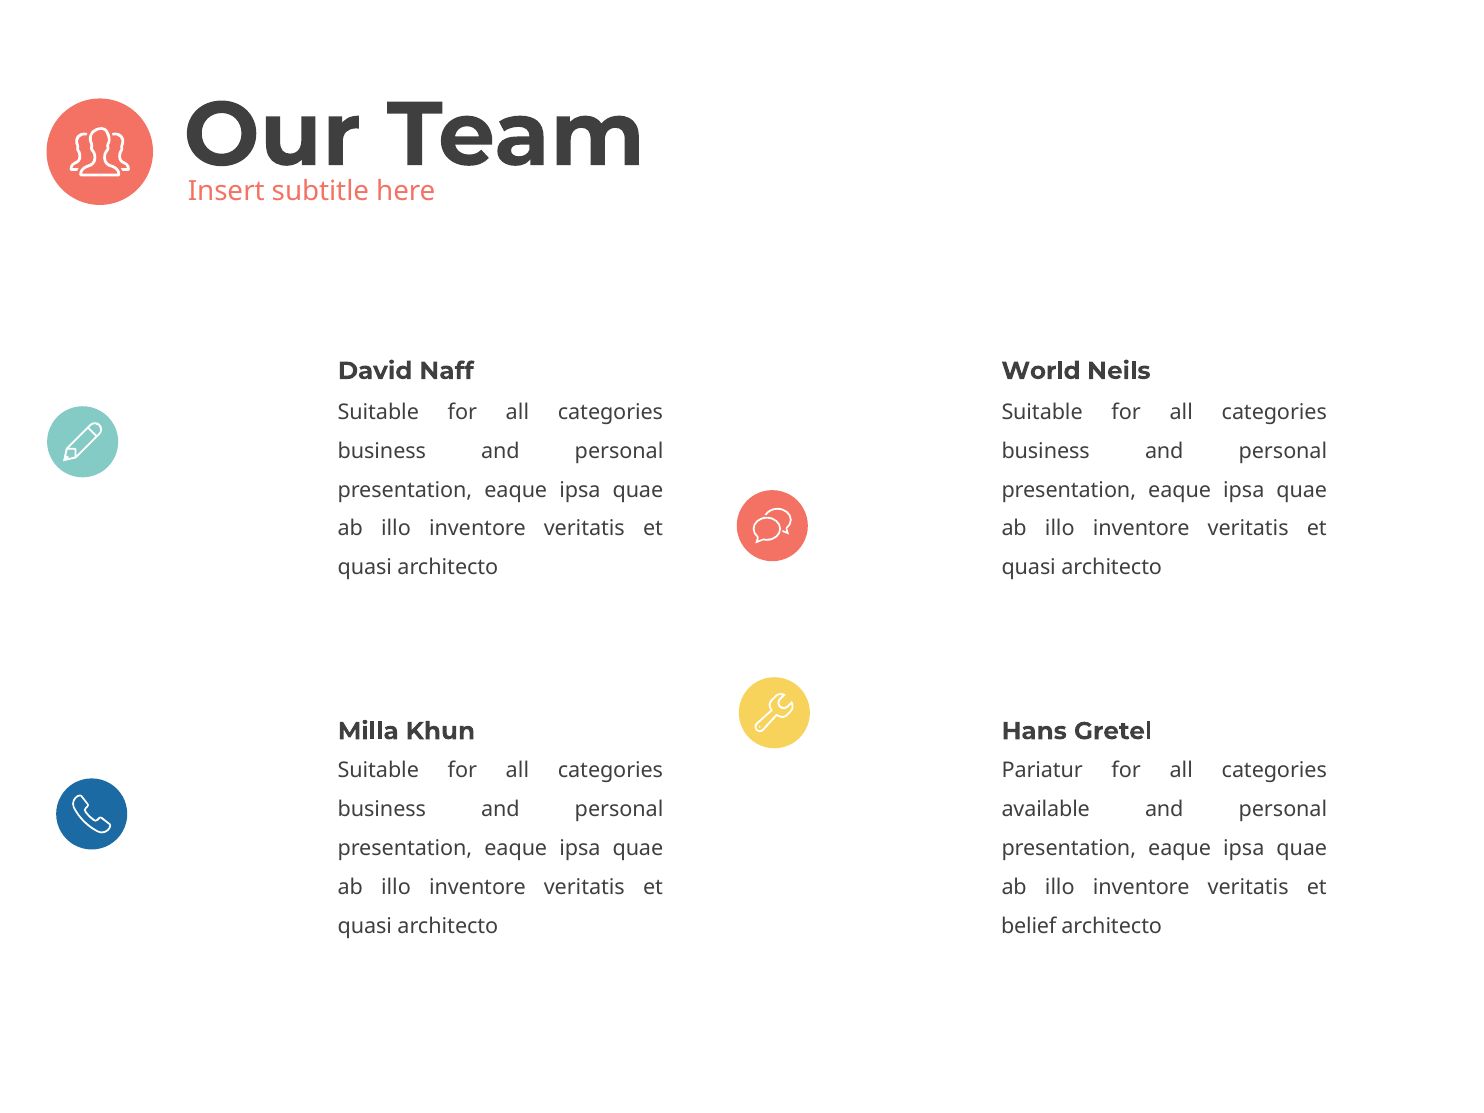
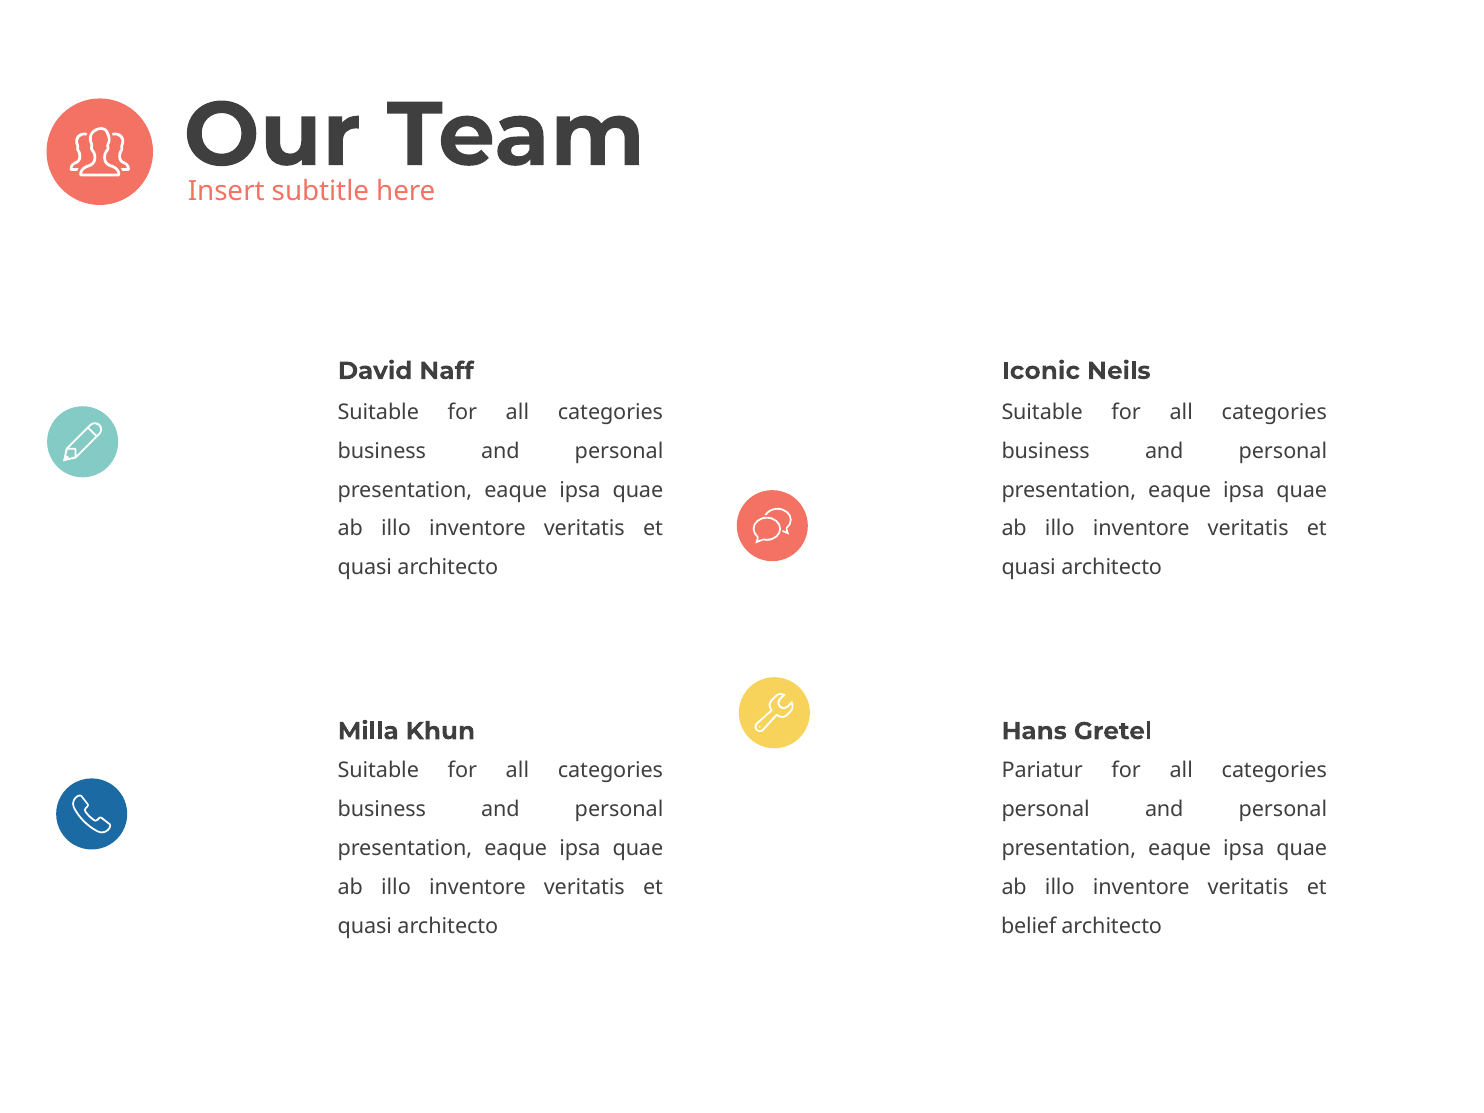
World: World -> Iconic (1041, 371)
available: available -> personal (1046, 810)
